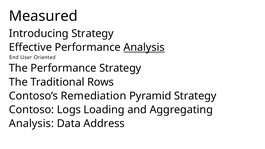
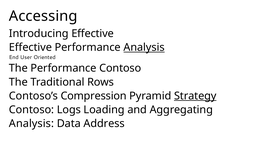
Measured: Measured -> Accessing (43, 16)
Introducing Strategy: Strategy -> Effective (93, 34)
Performance Strategy: Strategy -> Contoso (120, 68)
Remediation: Remediation -> Compression (94, 96)
Strategy underline: none -> present (195, 96)
